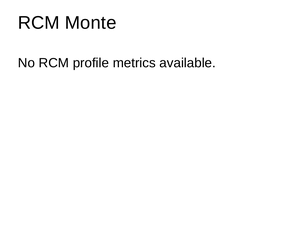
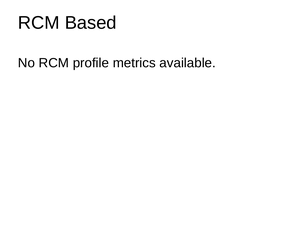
Monte: Monte -> Based (91, 23)
